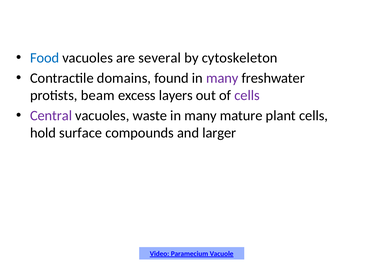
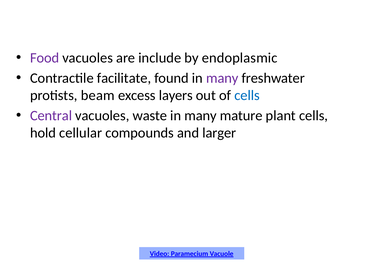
Food colour: blue -> purple (45, 58)
several: several -> include (160, 58)
cytoskeleton: cytoskeleton -> endoplasmic (240, 58)
domains: domains -> facilitate (124, 78)
cells colour: purple -> blue (247, 95)
surface: surface -> cellular (81, 133)
